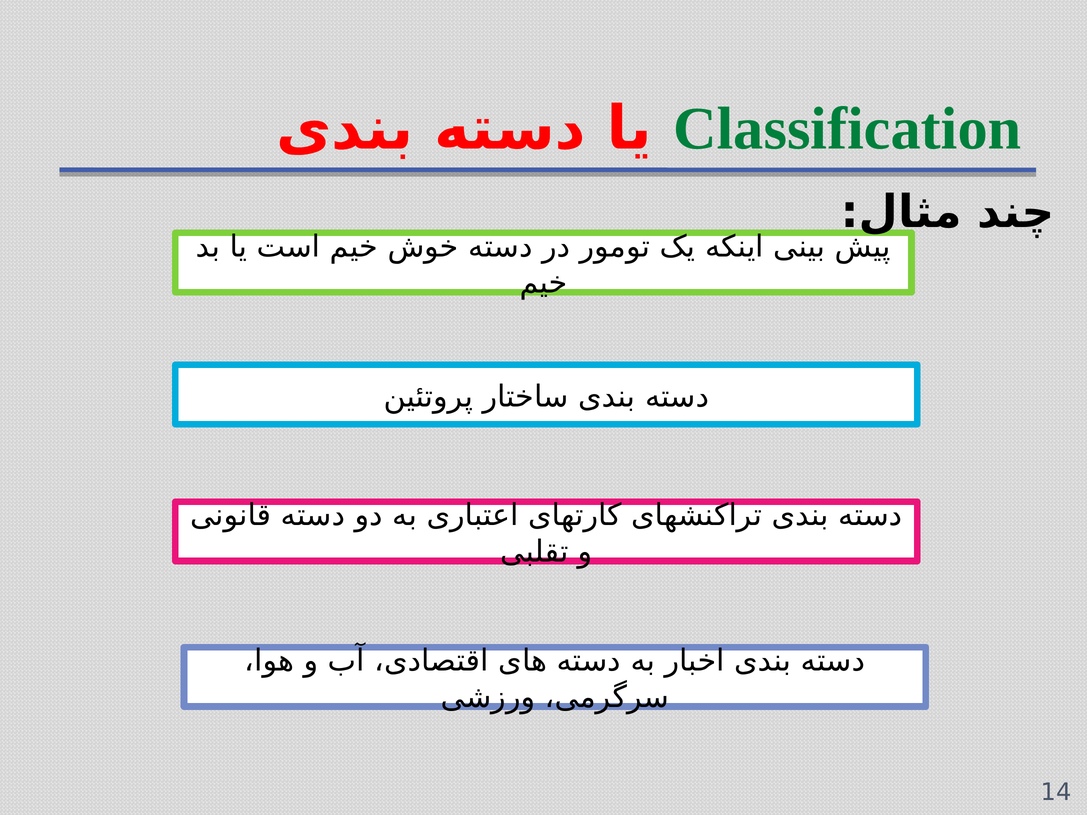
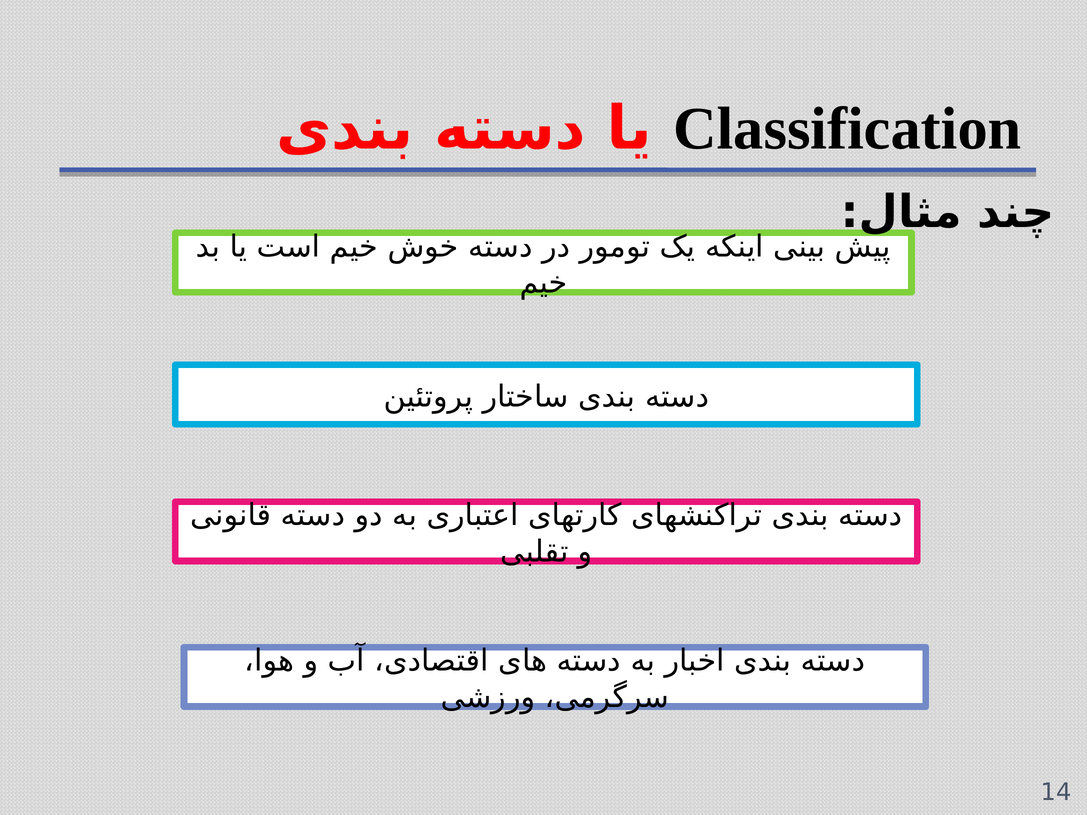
Classification colour: green -> black (847, 129)
